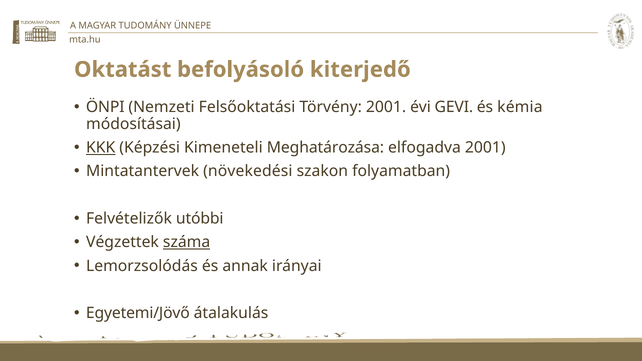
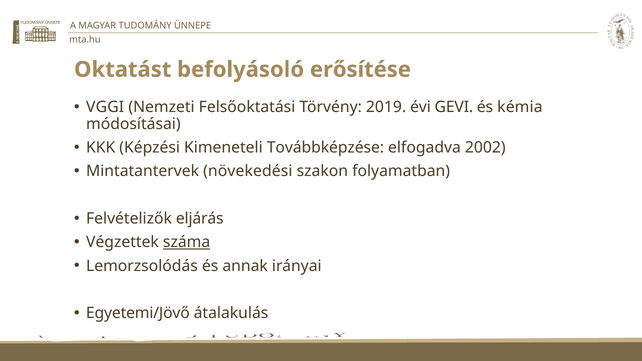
kiterjedő: kiterjedő -> erősítése (360, 70)
ÖNPI: ÖNPI -> VGGI (105, 107)
Törvény 2001: 2001 -> 2019 (386, 107)
KKK underline: present -> none (101, 148)
Meghatározása: Meghatározása -> Továbbképzése (325, 148)
elfogadva 2001: 2001 -> 2002 (485, 148)
utóbbi: utóbbi -> eljárás (200, 219)
